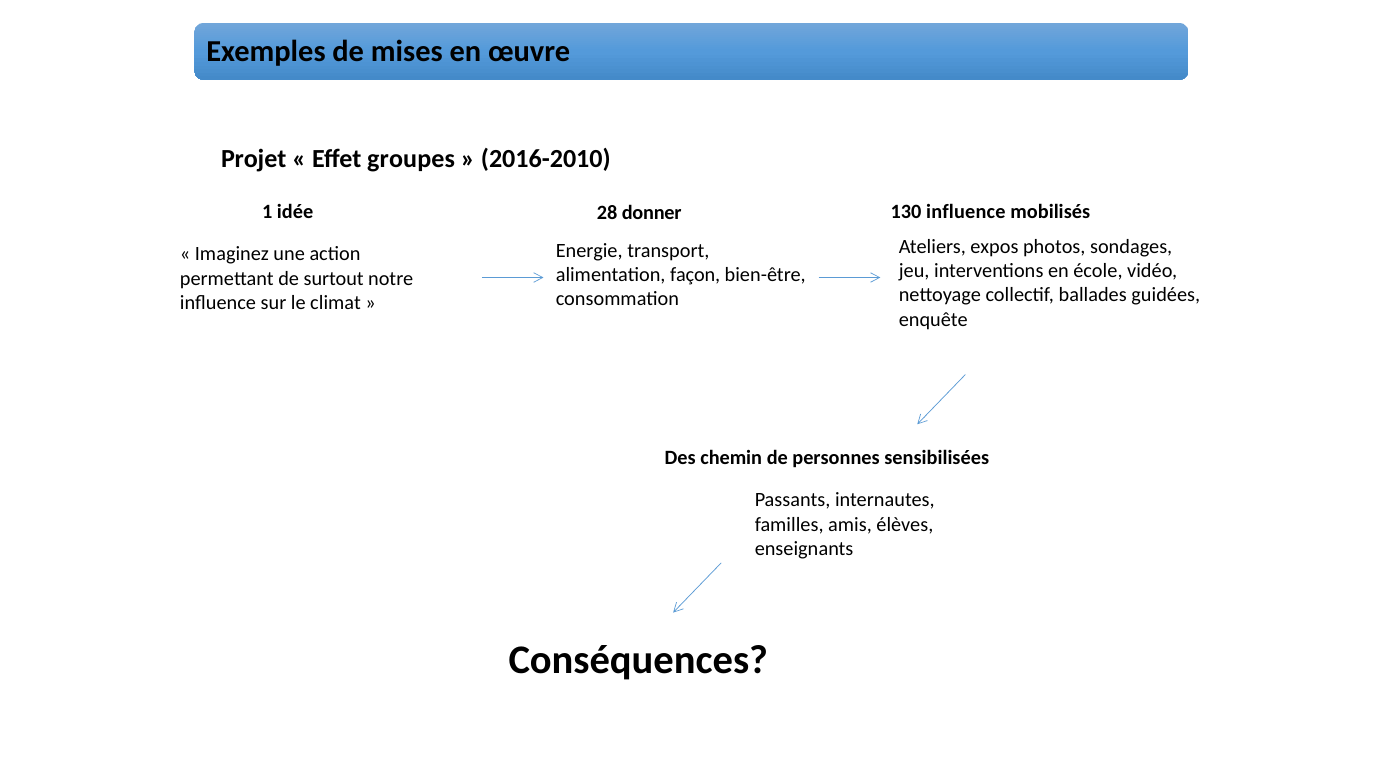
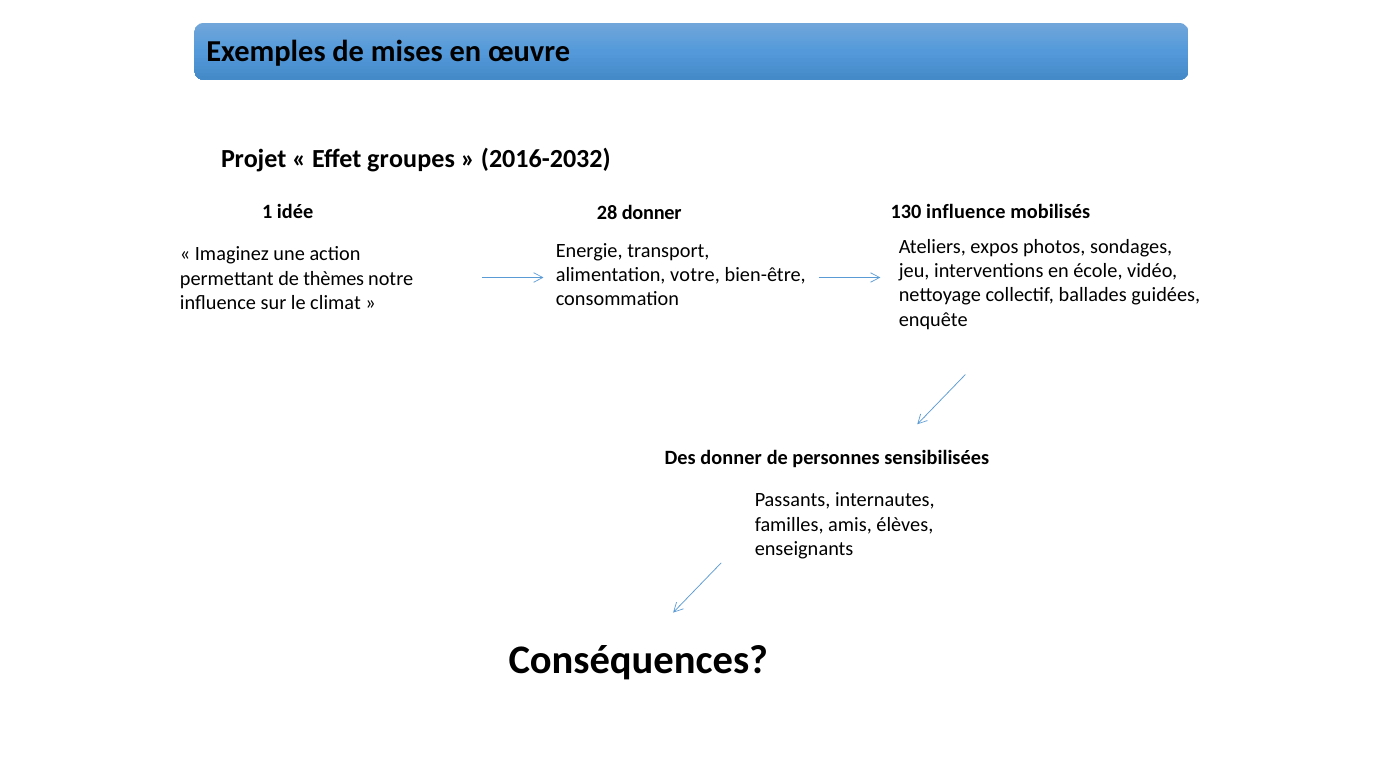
2016-2010: 2016-2010 -> 2016-2032 (546, 159)
façon: façon -> votre (695, 275)
surtout: surtout -> thèmes (334, 279)
Des chemin: chemin -> donner (731, 458)
